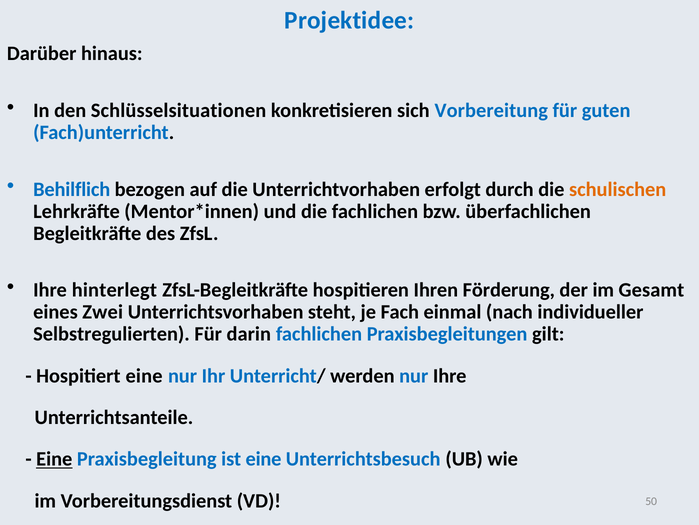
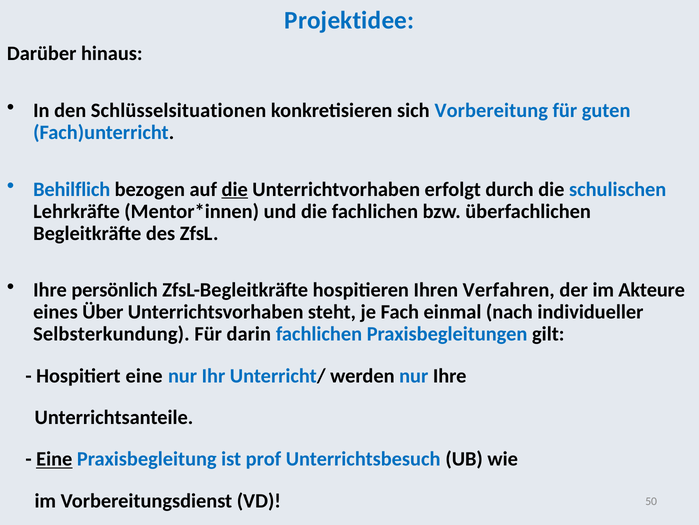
die underline: none -> present (235, 189)
schulischen colour: orange -> blue (618, 189)
hinterlegt: hinterlegt -> persönlich (115, 290)
Förderung: Förderung -> Verfahren (509, 290)
Gesamt: Gesamt -> Akteure (652, 290)
Zwei: Zwei -> Über (103, 312)
Selbstregulierten: Selbstregulierten -> Selbsterkundung (111, 334)
ist eine: eine -> prof (263, 458)
